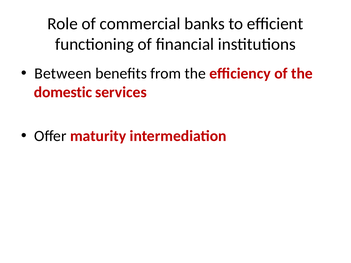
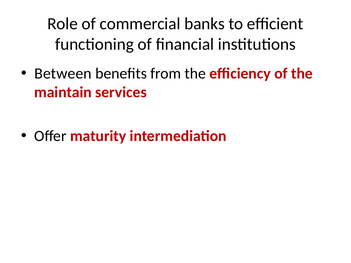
domestic: domestic -> maintain (63, 92)
